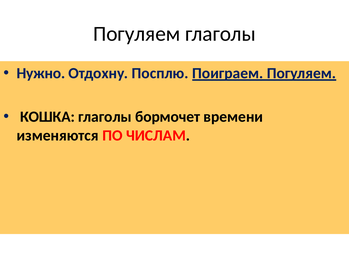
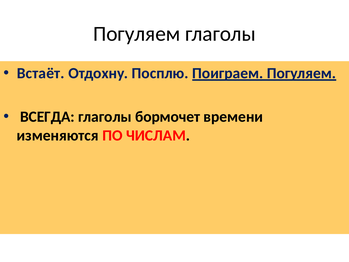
Нужно: Нужно -> Встаёт (41, 73)
КОШКА: КОШКА -> ВСЕГДА (47, 117)
